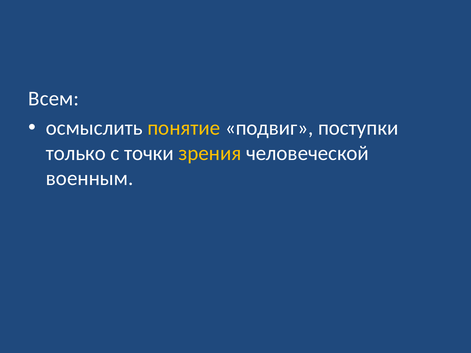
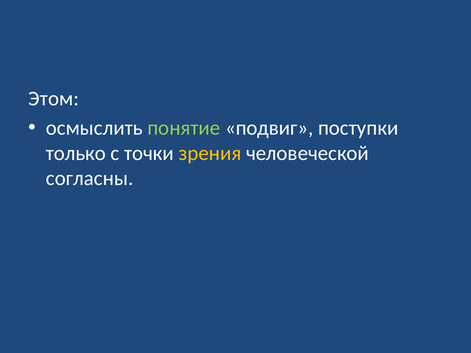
Всем: Всем -> Этом (54, 99)
понятие colour: yellow -> light green (184, 128)
военным: военным -> согласны (90, 178)
